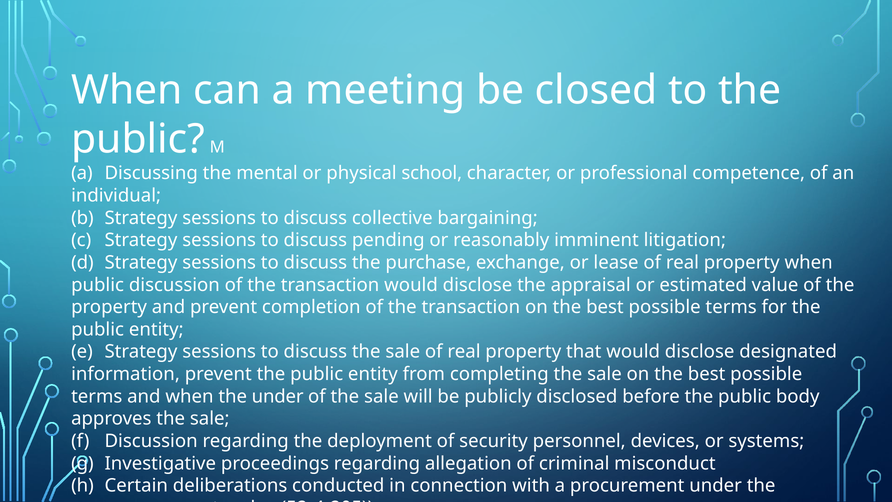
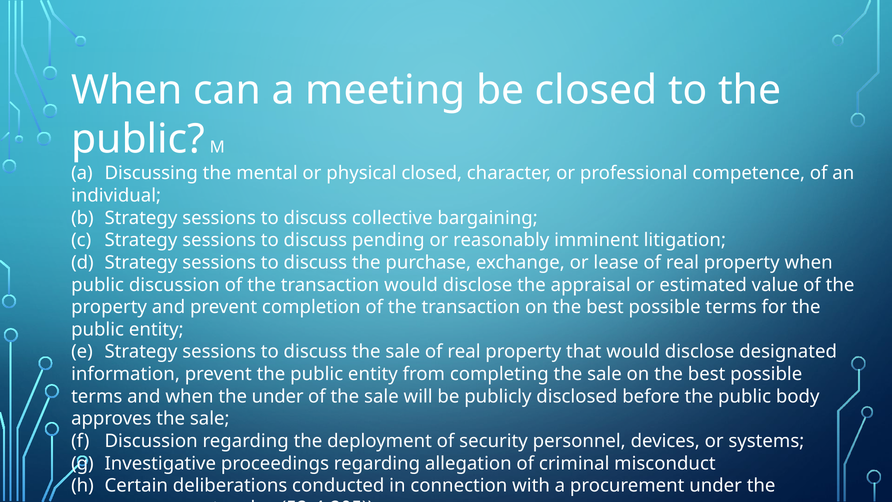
physical school: school -> closed (432, 173)
